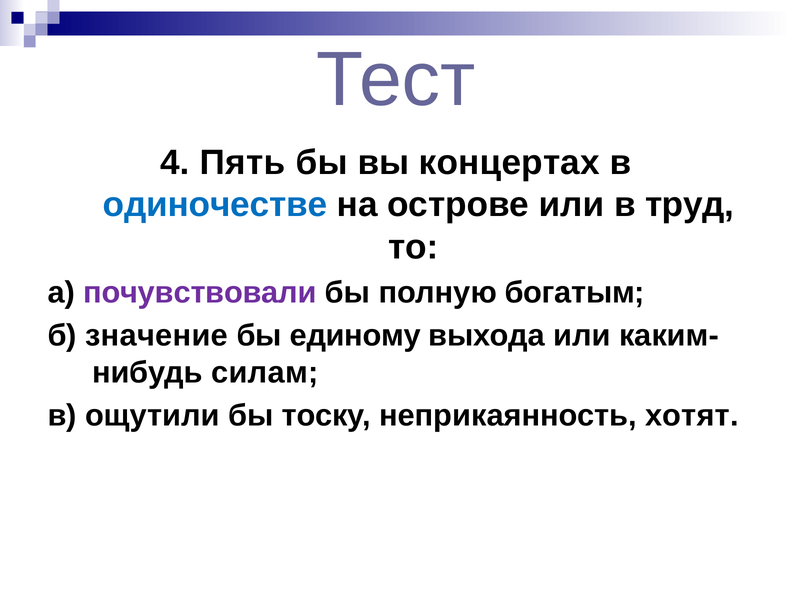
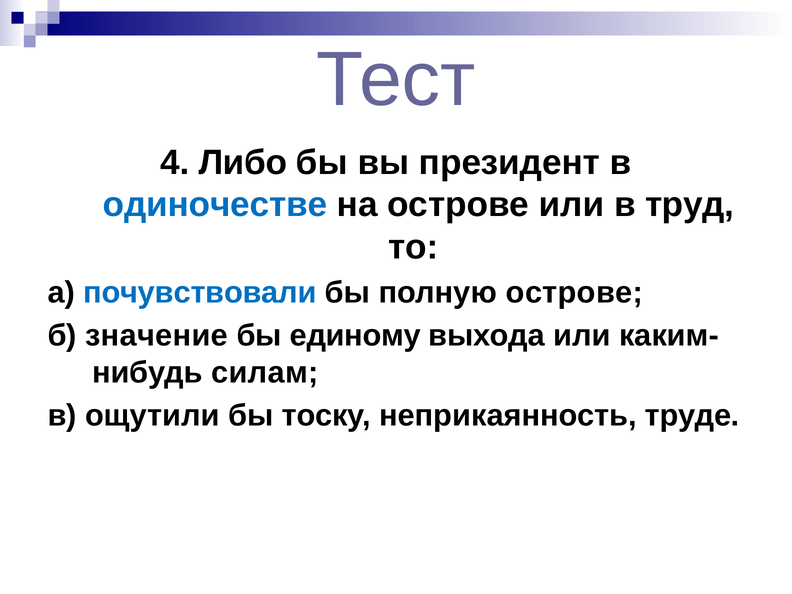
Пять: Пять -> Либо (243, 162)
концертах: концертах -> президент (509, 162)
почувствовали colour: purple -> blue (200, 292)
полную богатым: богатым -> острове (574, 292)
хотят: хотят -> труде (692, 416)
